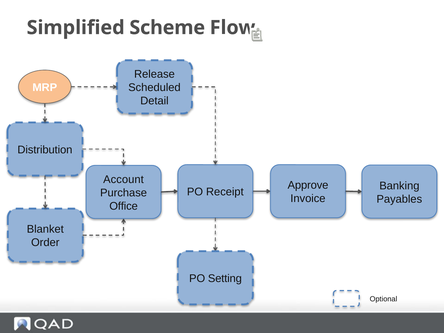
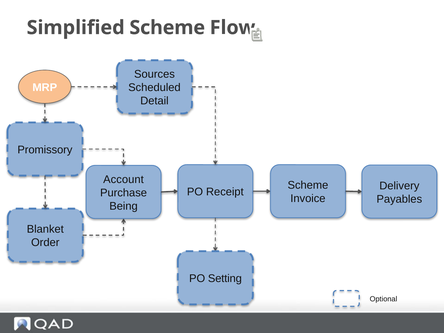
Release: Release -> Sources (154, 74)
Distribution: Distribution -> Promissory (45, 150)
Approve: Approve -> Scheme (308, 185)
Banking: Banking -> Delivery (399, 186)
Office: Office -> Being (124, 206)
